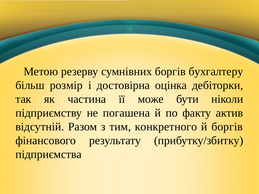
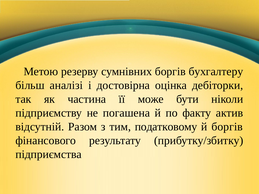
розмір: розмір -> аналізі (66, 85)
конкретного: конкретного -> податковому (166, 127)
